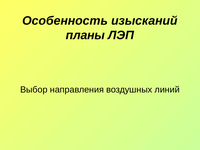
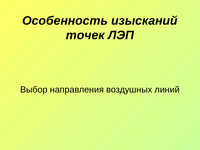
планы: планы -> точек (85, 35)
